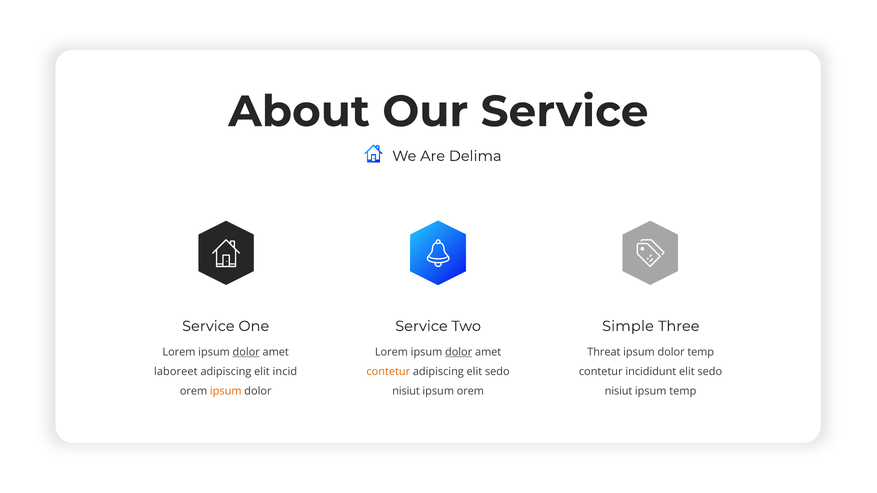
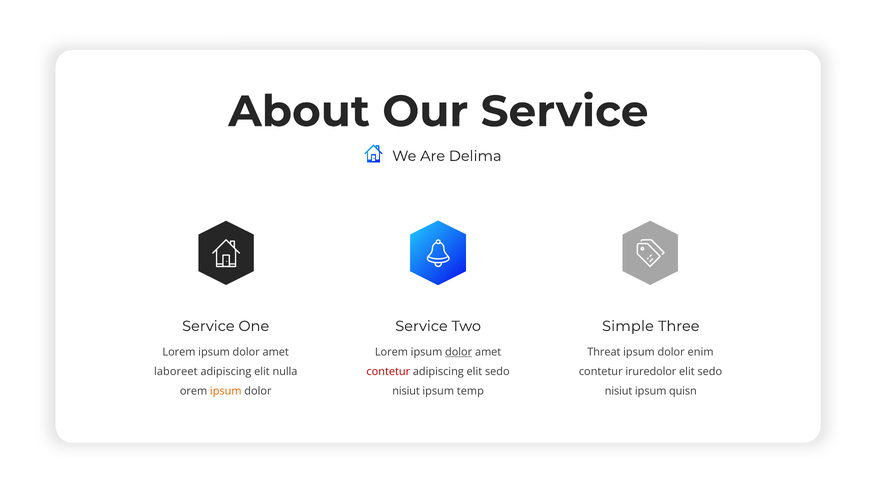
dolor underline: present -> none (246, 352)
dolor temp: temp -> enim (701, 352)
incid: incid -> nulla (285, 372)
contetur colour: orange -> red (388, 372)
incididunt: incididunt -> iruredolor (651, 372)
ipsum orem: orem -> temp (470, 392)
ipsum temp: temp -> quisn (683, 392)
